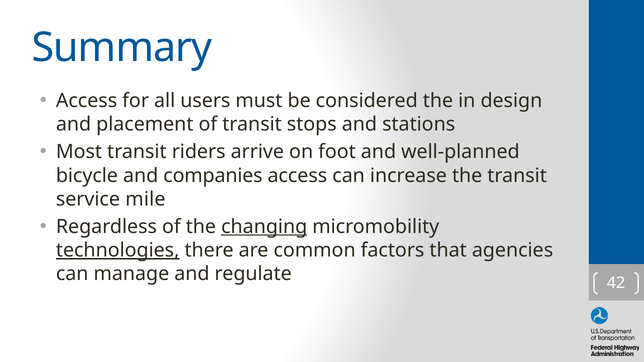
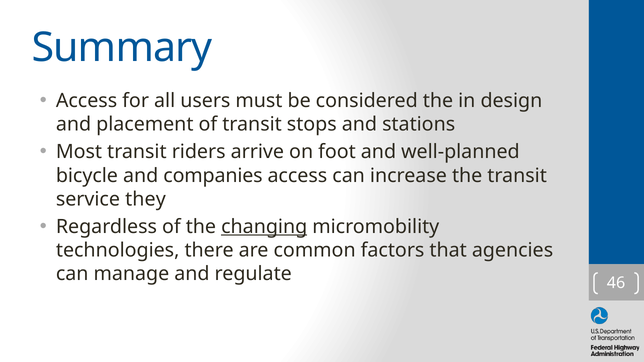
mile: mile -> they (145, 199)
technologies underline: present -> none (118, 250)
42: 42 -> 46 (616, 283)
